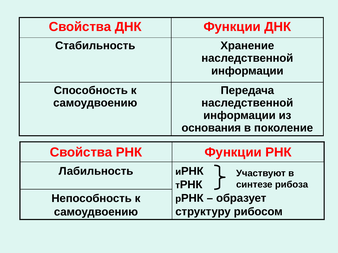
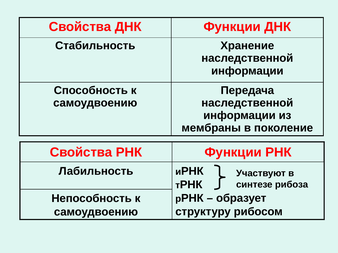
основания: основания -> мембраны (211, 128)
